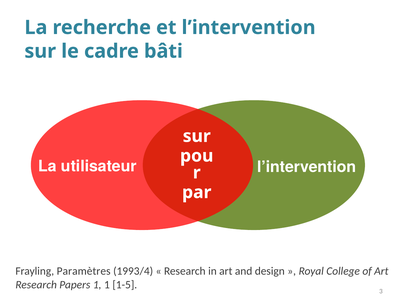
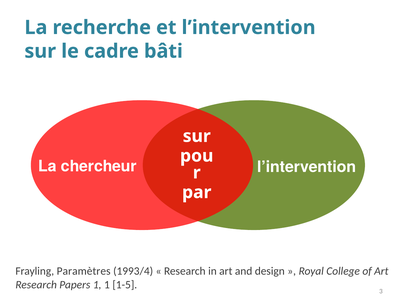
utilisateur: utilisateur -> chercheur (99, 166)
